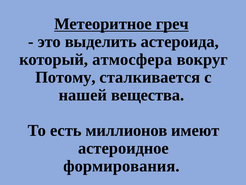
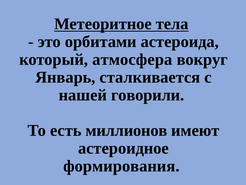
греч: греч -> тела (172, 24)
выделить: выделить -> орбитами (101, 42)
Потому: Потому -> Январь (65, 77)
вещества: вещества -> говорили (148, 95)
